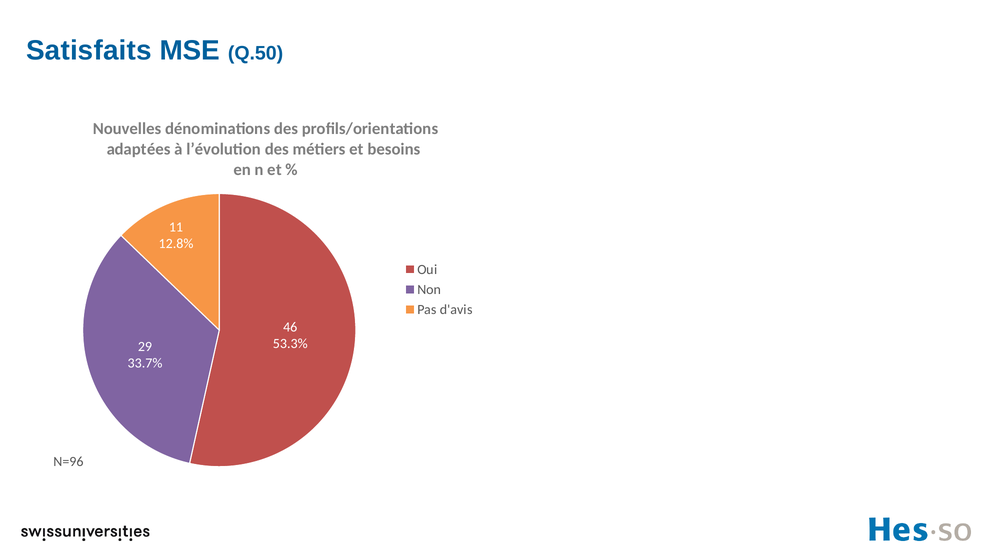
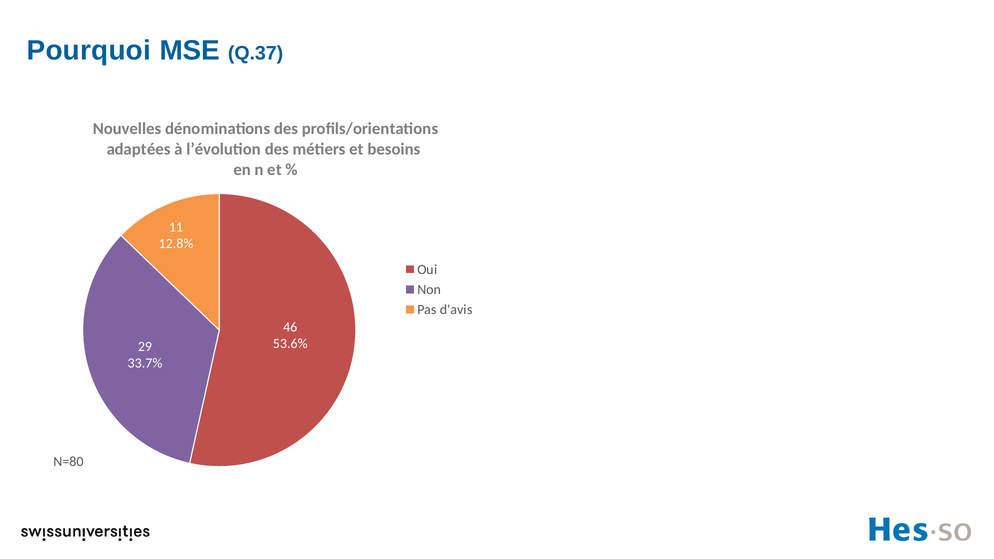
Satisfaits: Satisfaits -> Pourquoi (89, 51)
Q.50: Q.50 -> Q.37 (256, 53)
53.3%: 53.3% -> 53.6% (290, 344)
N=96: N=96 -> N=80 (68, 462)
